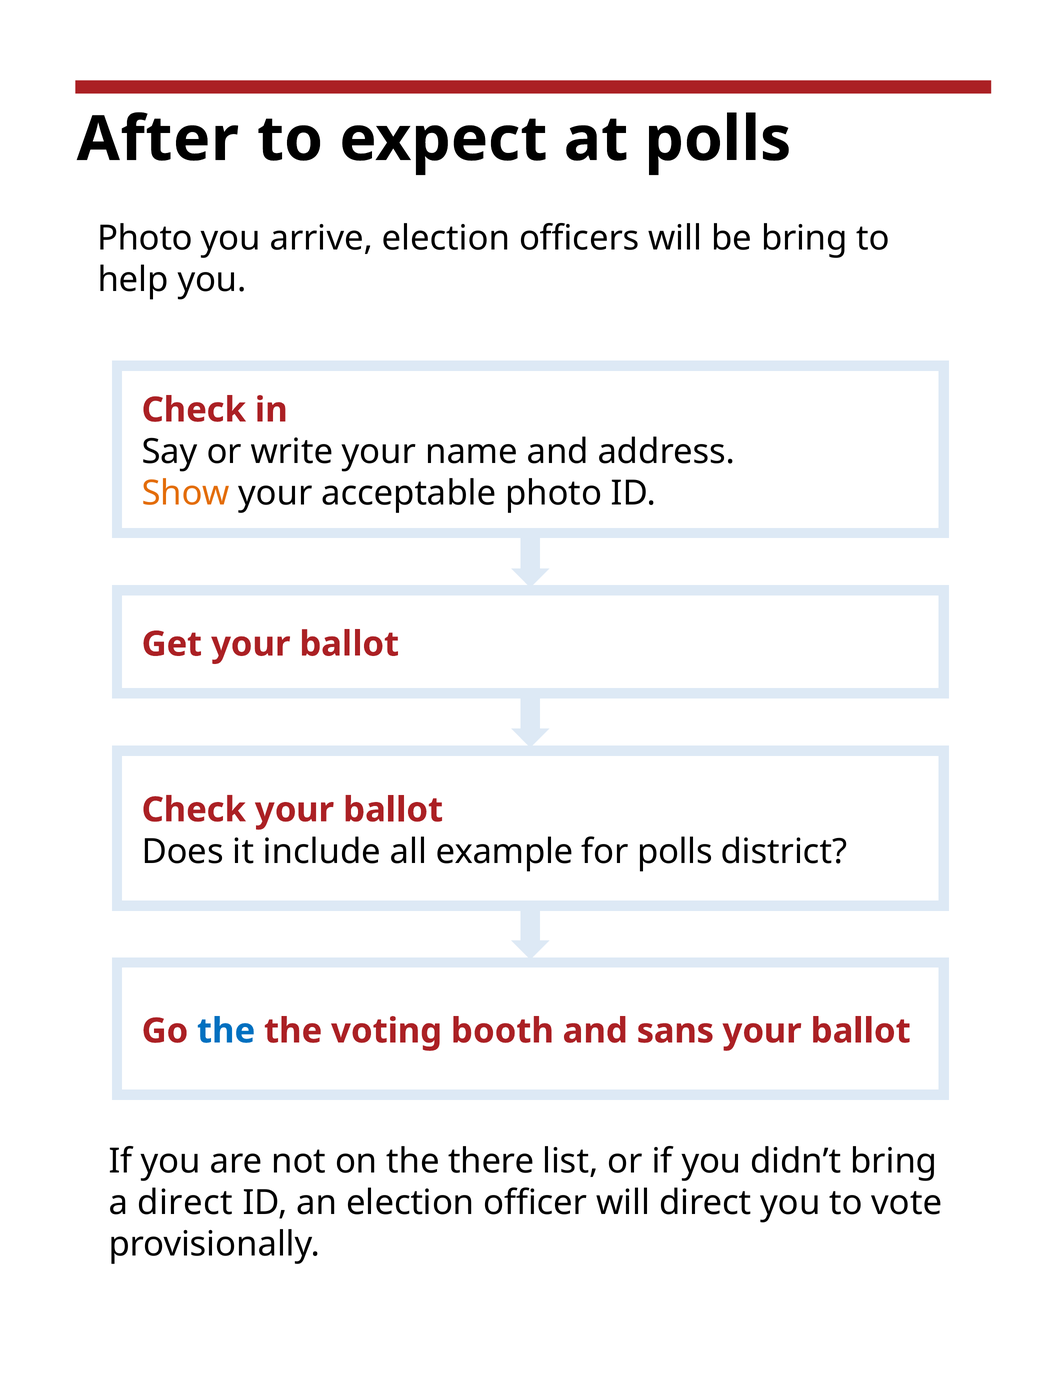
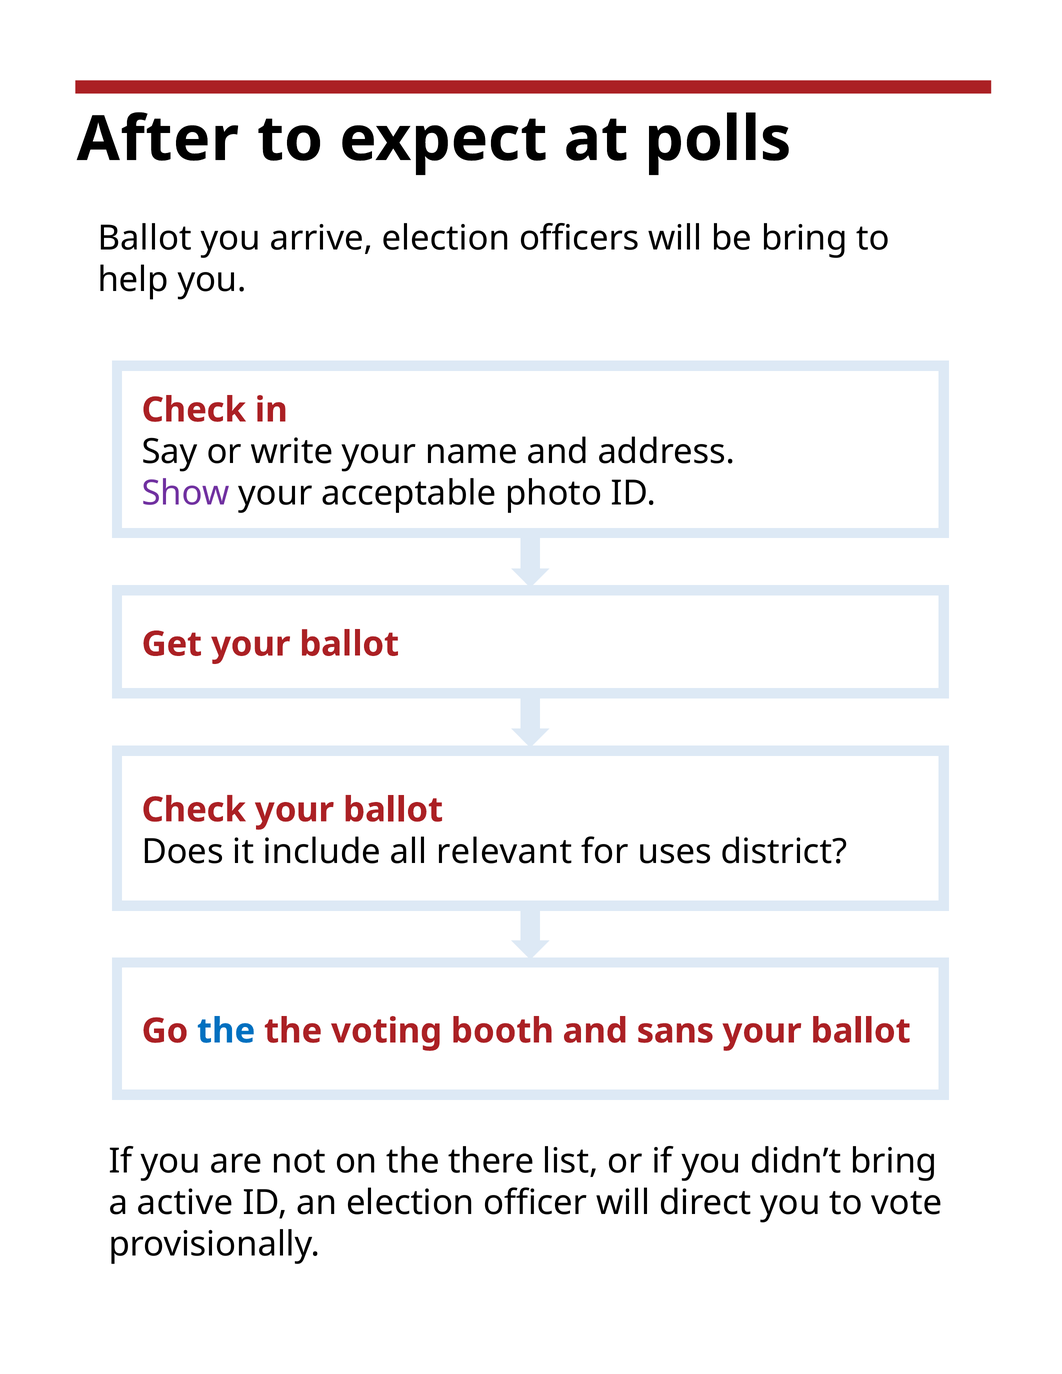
Photo: Photo -> Ballot (145, 238)
Show colour: orange -> purple (186, 494)
example: example -> relevant (504, 852)
for polls: polls -> uses (675, 852)
a direct: direct -> active (185, 1203)
